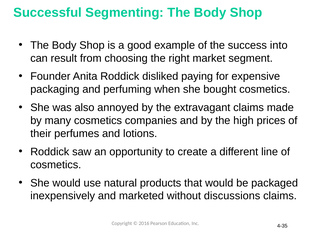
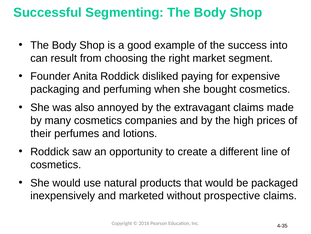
discussions: discussions -> prospective (232, 195)
